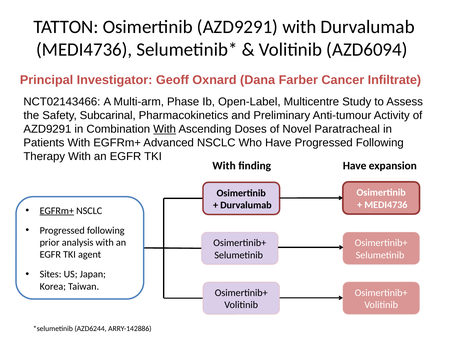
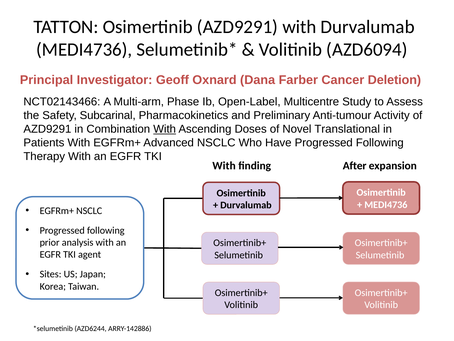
Infiltrate: Infiltrate -> Deletion (394, 80)
Paratracheal: Paratracheal -> Translational (347, 129)
finding Have: Have -> After (355, 166)
EGFRm+ underline: present -> none (57, 210)
